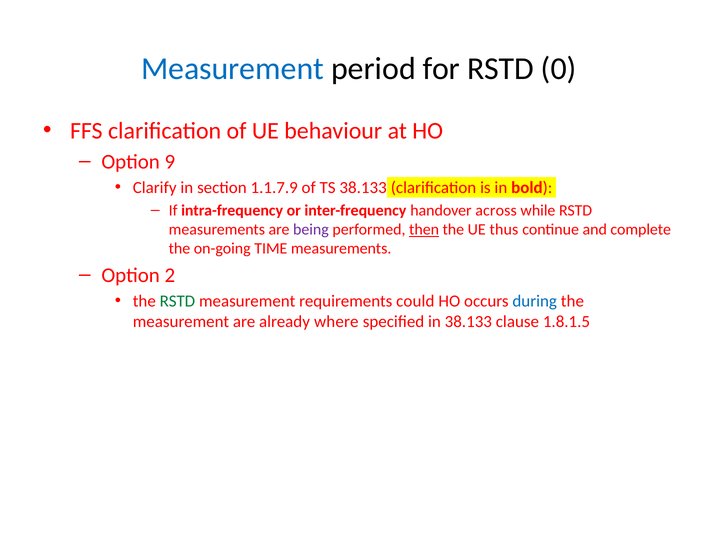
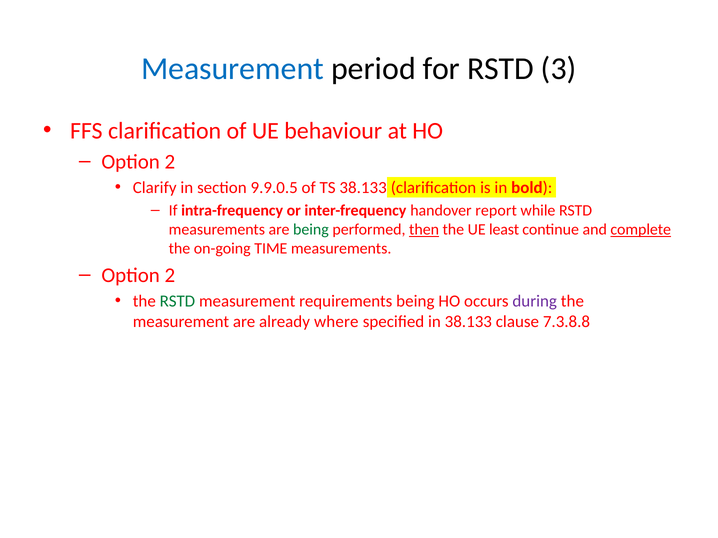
0: 0 -> 3 (559, 69)
9: 9 -> 2 (170, 162)
1.1.7.9: 1.1.7.9 -> 9.9.0.5 (274, 188)
across: across -> report (496, 211)
being colour: purple -> green (311, 230)
thus: thus -> least (504, 230)
complete underline: none -> present (641, 230)
requirements could: could -> being (415, 301)
during colour: blue -> purple (535, 301)
1.8.1.5: 1.8.1.5 -> 7.3.8.8 (566, 322)
